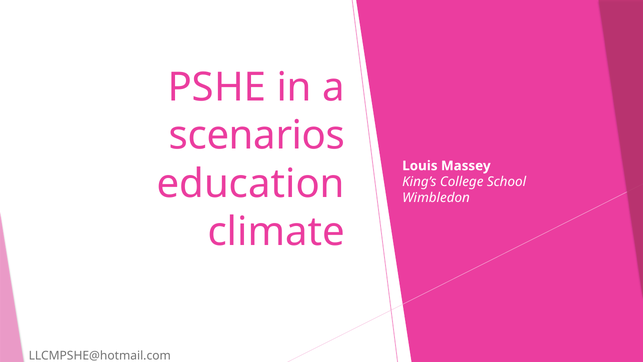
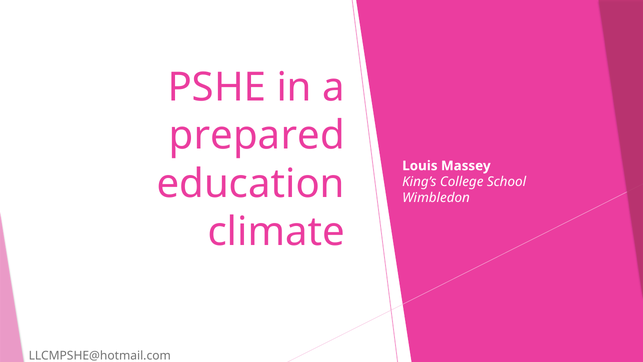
scenarios: scenarios -> prepared (257, 135)
